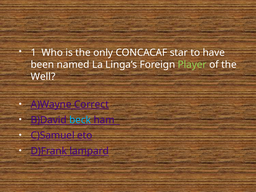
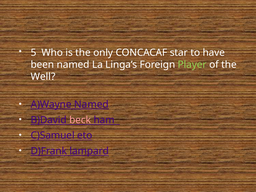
1: 1 -> 5 (34, 53)
A)Wayne Correct: Correct -> Named (91, 104)
beck colour: light blue -> pink (80, 120)
